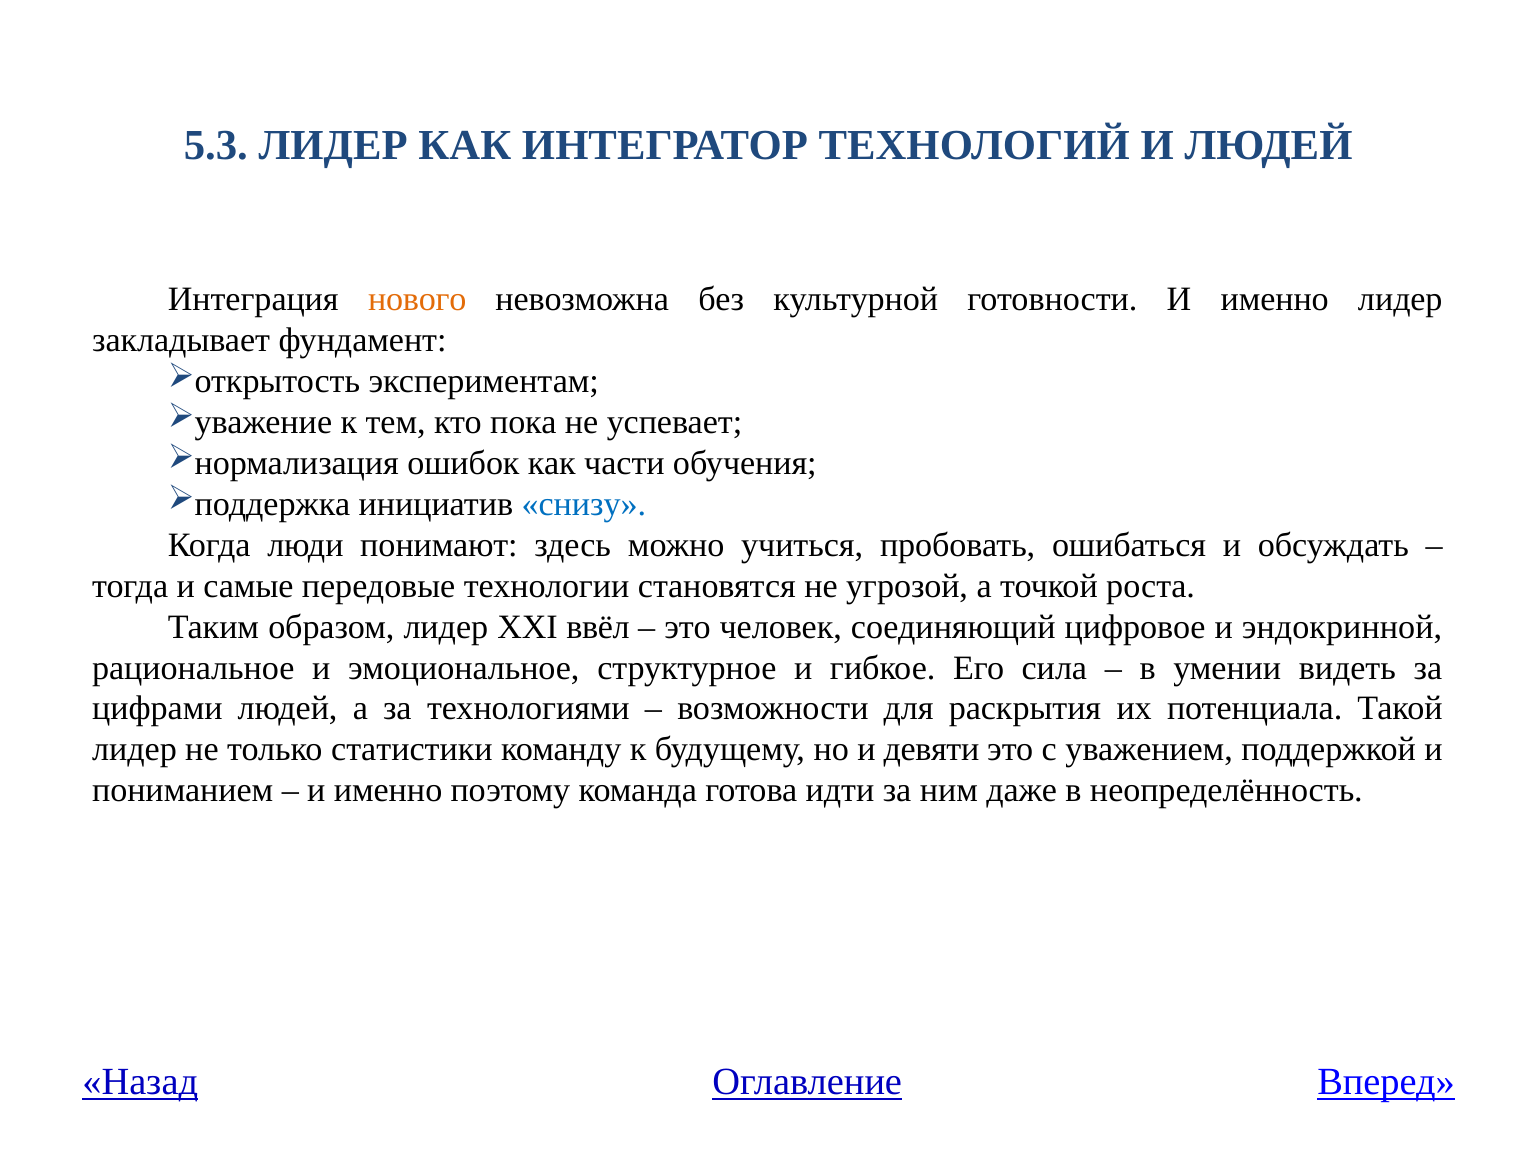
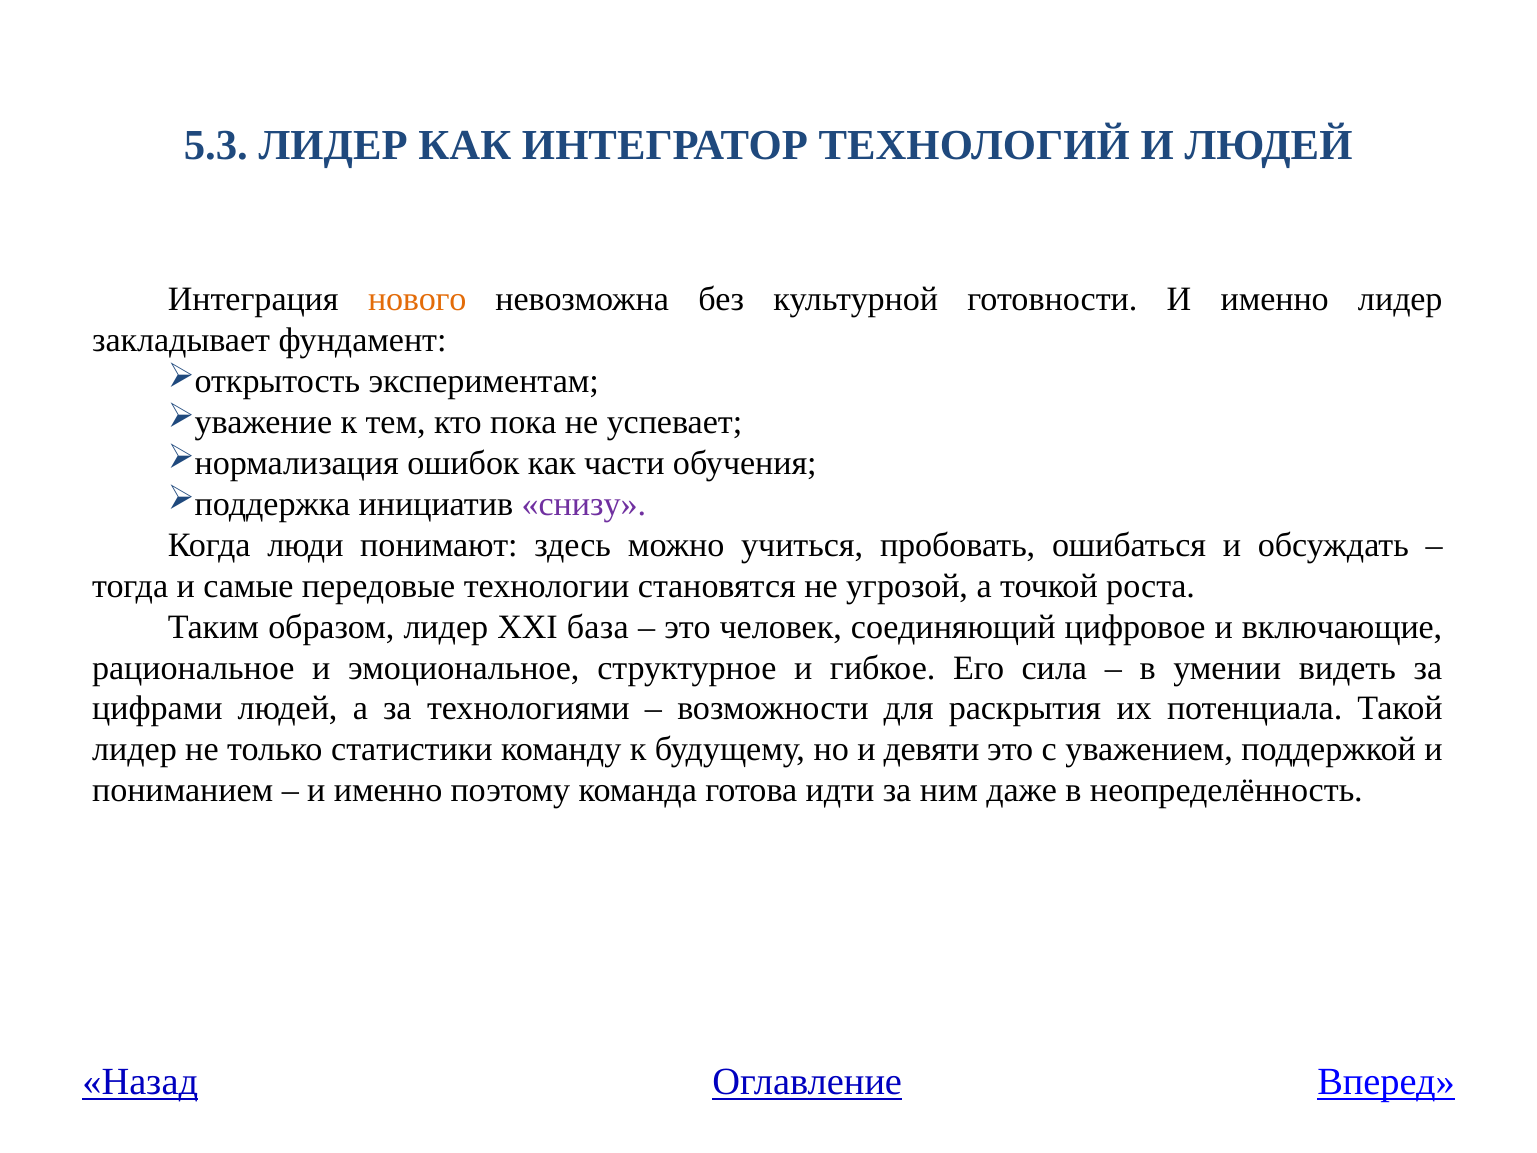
снизу colour: blue -> purple (584, 504)
ввёл: ввёл -> база (598, 627)
эндокринной: эндокринной -> включающие (1342, 627)
